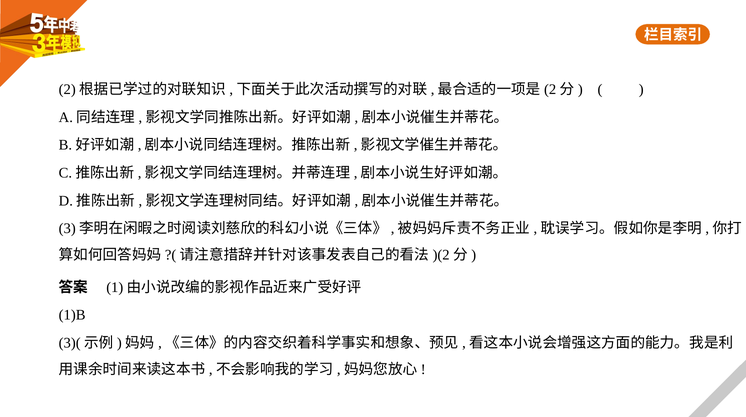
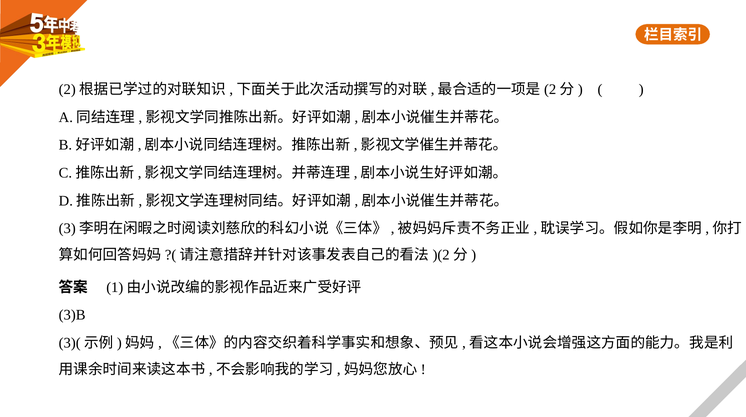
1)B: 1)B -> 3)B (72, 315)
